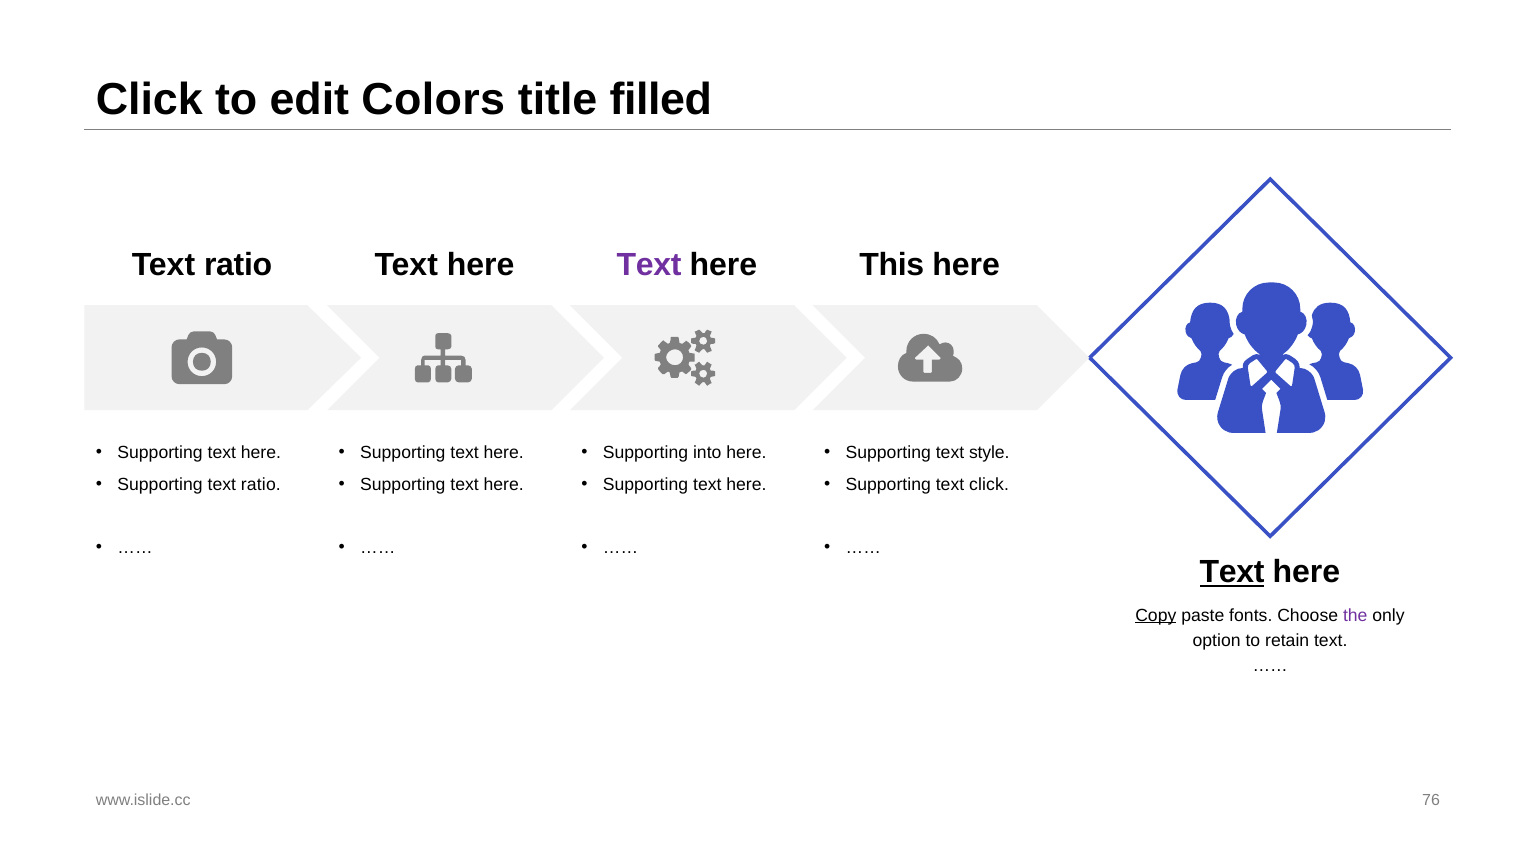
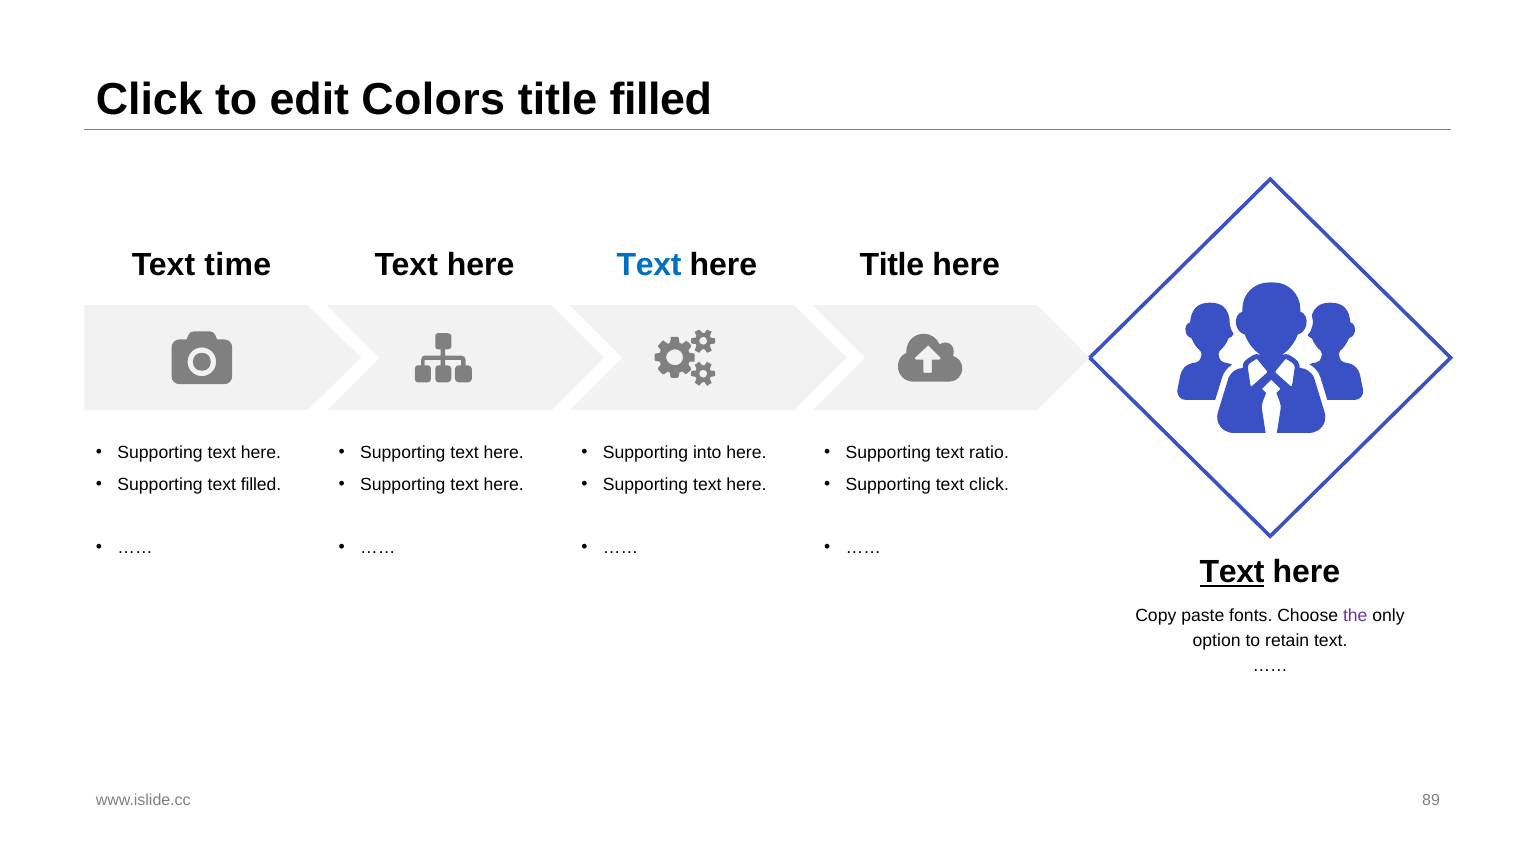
ratio: ratio -> time (238, 265)
Text colour: purple -> blue (649, 265)
This: This -> Title (892, 265)
style: style -> ratio (989, 453)
Supporting text ratio: ratio -> filled (261, 485)
Copy underline: present -> none (1156, 615)
76: 76 -> 89 (1431, 800)
